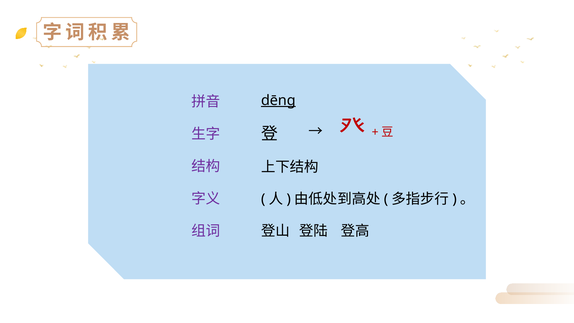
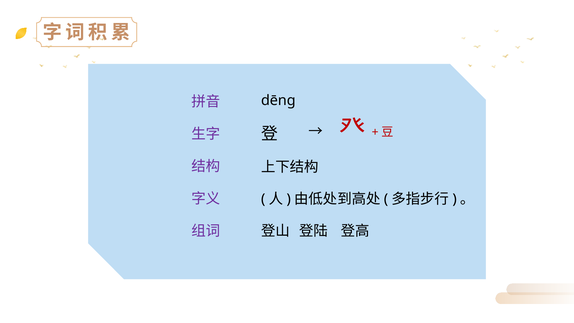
dēng underline: present -> none (278, 100)
